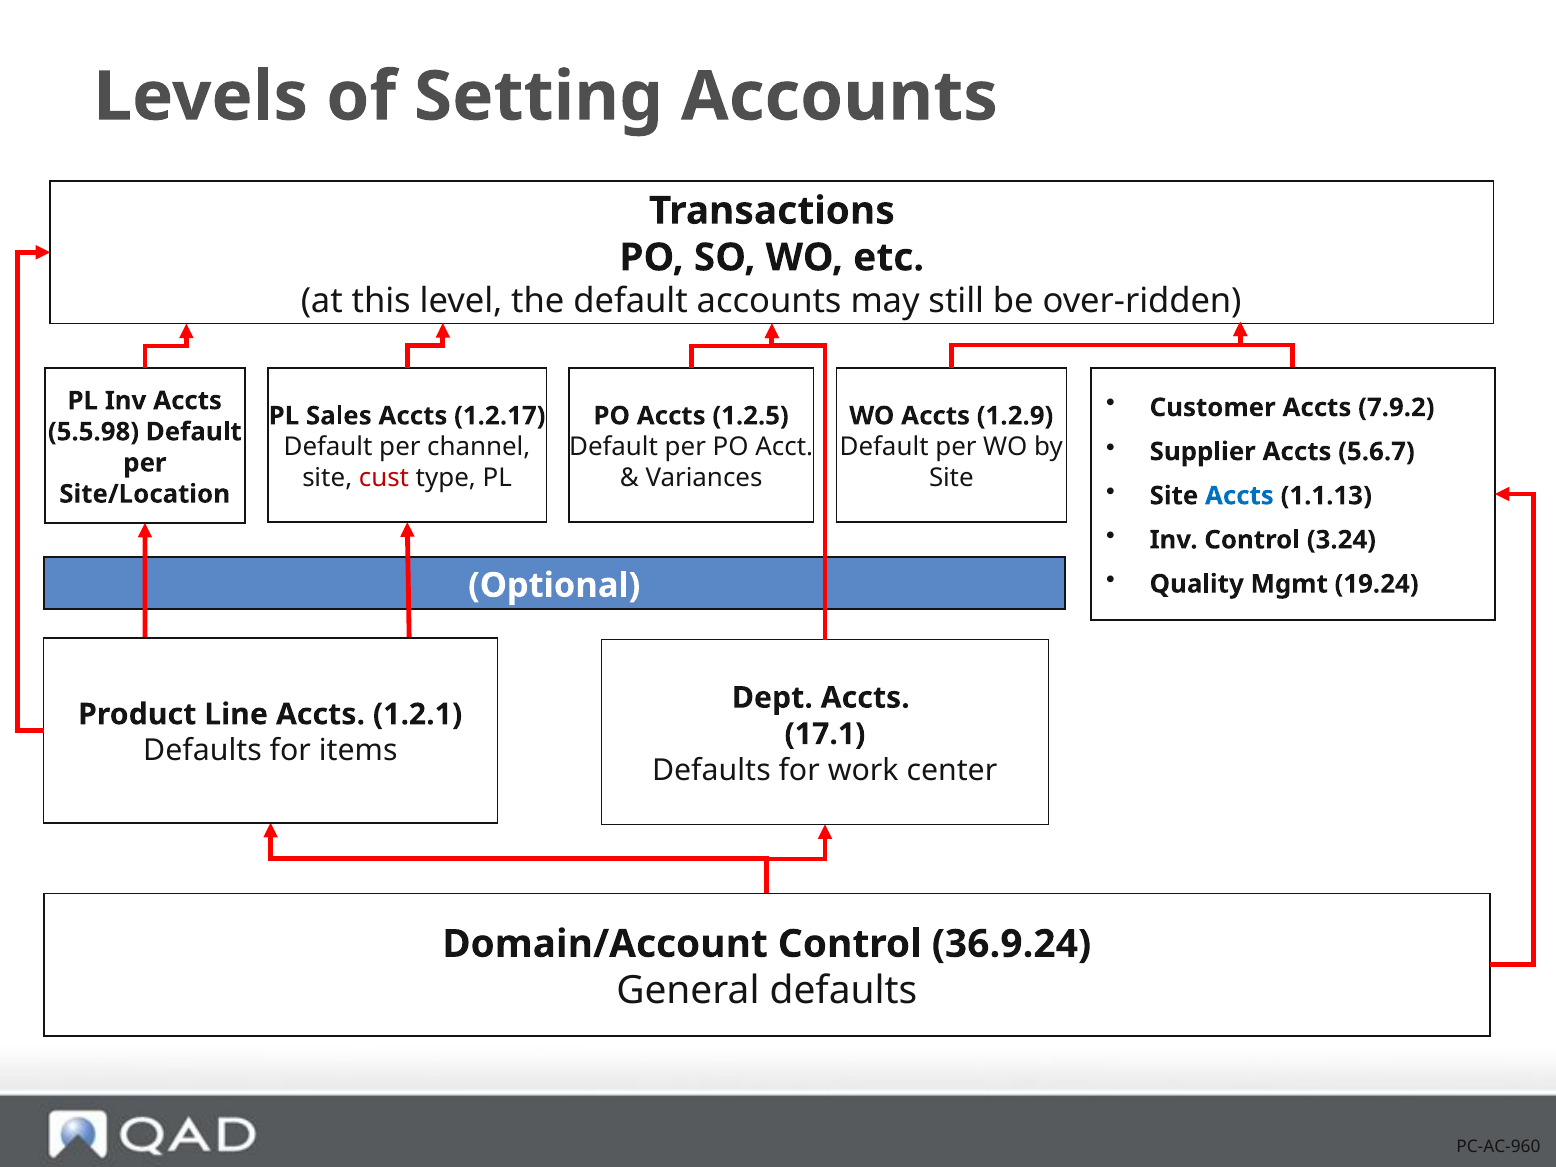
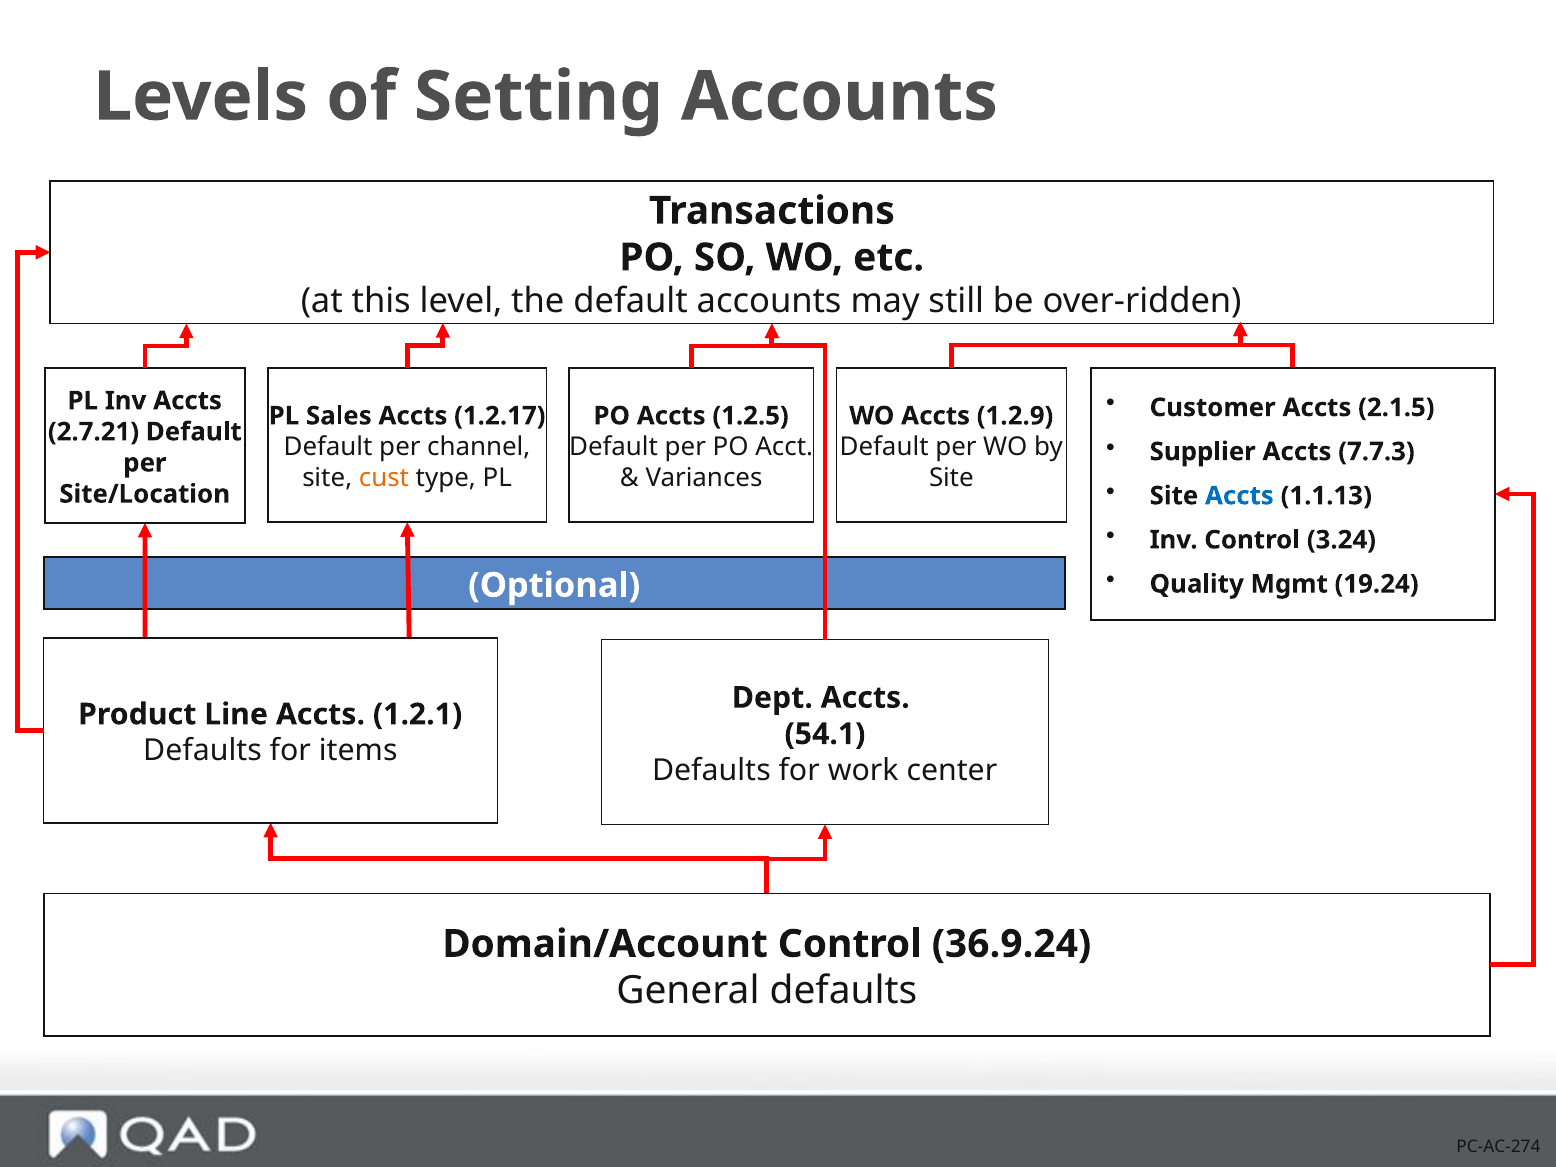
7.9.2: 7.9.2 -> 2.1.5 (1396, 408)
5.5.98: 5.5.98 -> 2.7.21 (93, 432)
5.6.7: 5.6.7 -> 7.7.3 (1376, 452)
cust colour: red -> orange (384, 478)
17.1: 17.1 -> 54.1 (825, 734)
PC-AC-960: PC-AC-960 -> PC-AC-274 (1498, 1147)
